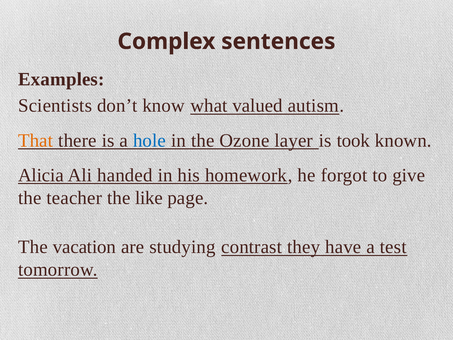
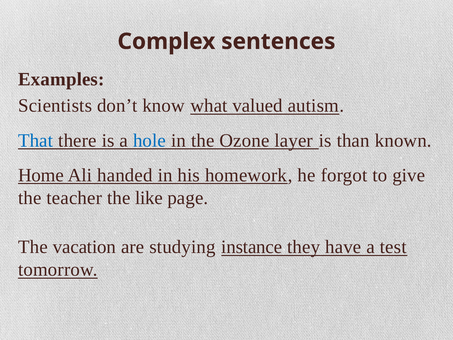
That colour: orange -> blue (36, 140)
took: took -> than (353, 140)
Alicia: Alicia -> Home (41, 175)
contrast: contrast -> instance (252, 247)
